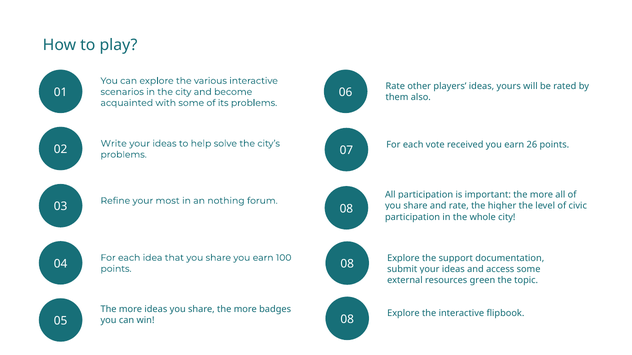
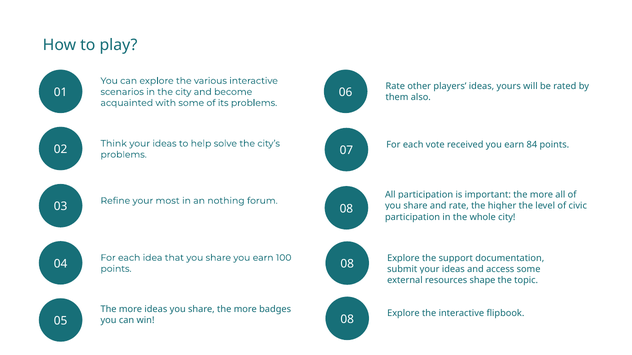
Write: Write -> Think (114, 144)
26: 26 -> 84 (532, 145)
green: green -> shape (483, 281)
